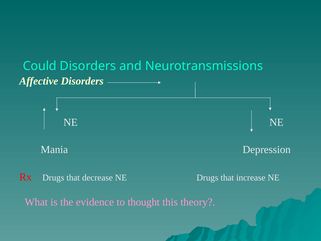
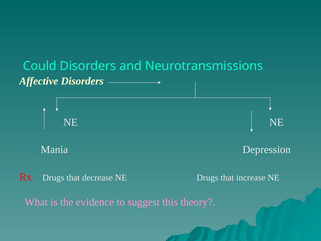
thought: thought -> suggest (144, 202)
